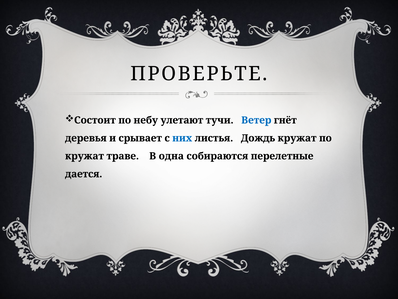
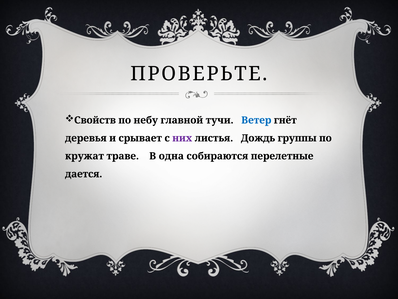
Состоит: Состоит -> Свойств (95, 120)
улетают: улетают -> главной (182, 120)
них colour: blue -> purple (182, 138)
Дождь кружат: кружат -> группы (297, 138)
